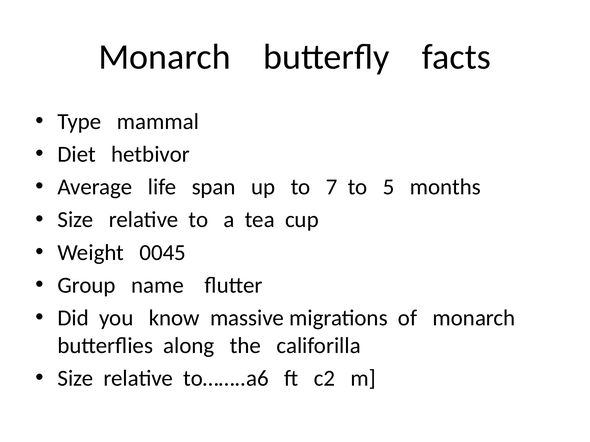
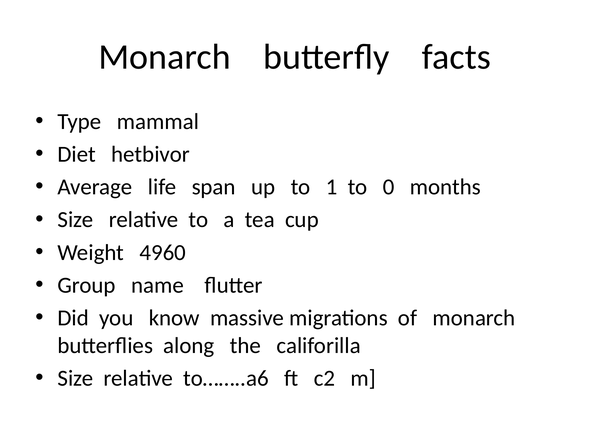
7: 7 -> 1 (332, 187)
5: 5 -> 0 (389, 187)
0045: 0045 -> 4960 (163, 253)
